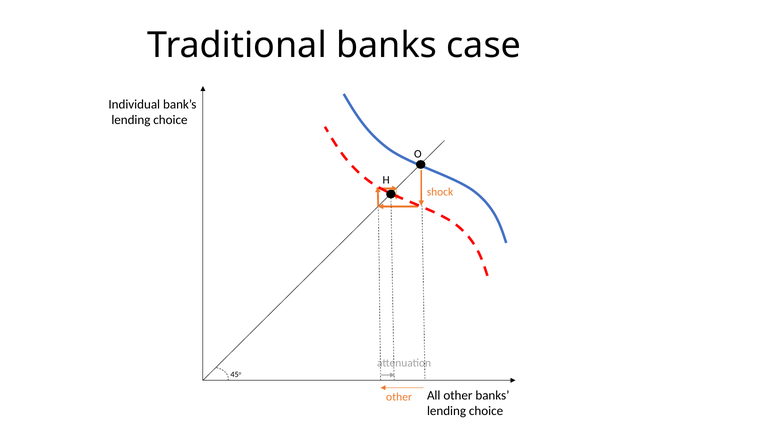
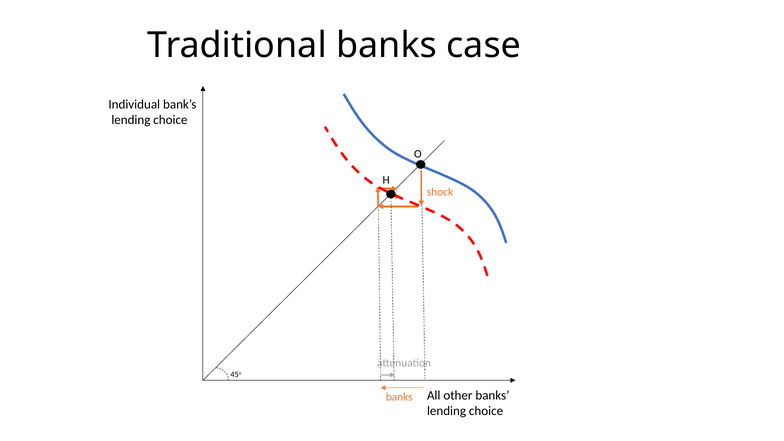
other: other -> banks (399, 397)
